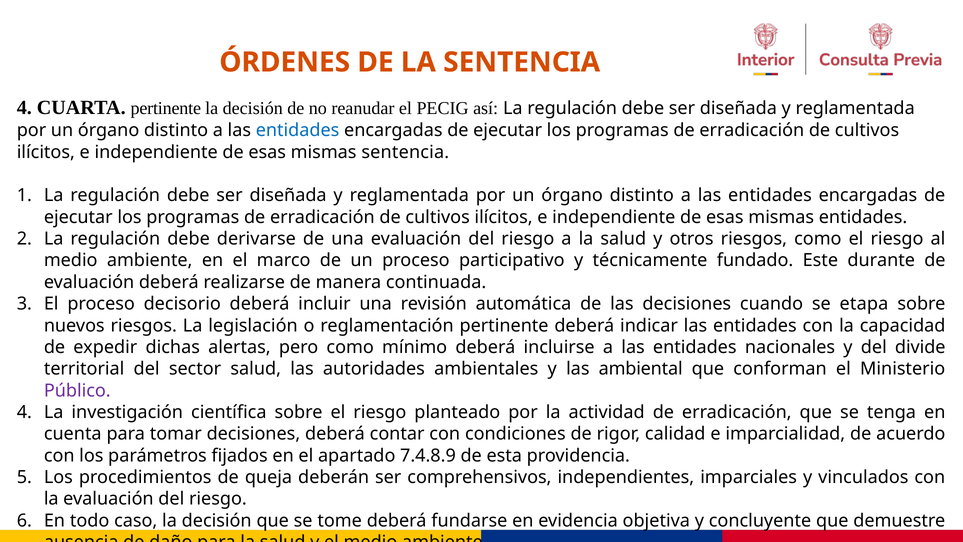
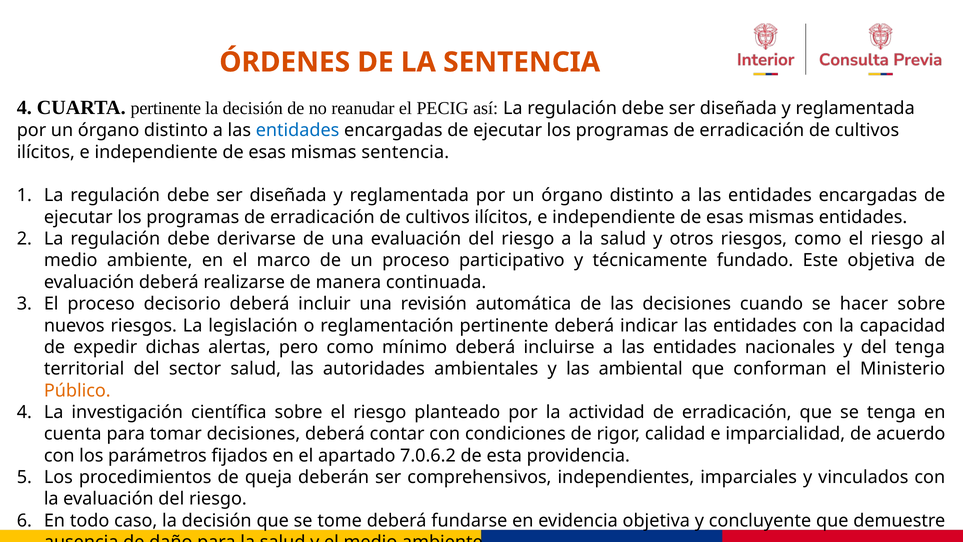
Este durante: durante -> objetiva (881, 260)
etapa: etapa -> hacer (864, 304)
del divide: divide -> tenga (920, 347)
Público colour: purple -> orange (77, 390)
7.4.8.9: 7.4.8.9 -> 7.0.6.2 (428, 455)
